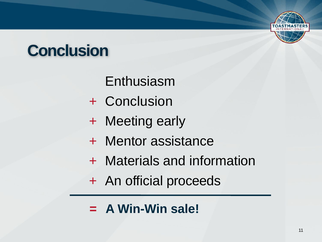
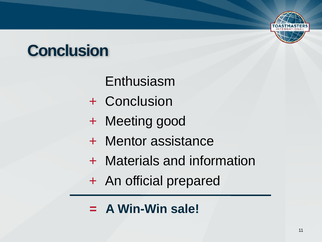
early: early -> good (171, 121)
proceeds: proceeds -> prepared (194, 181)
